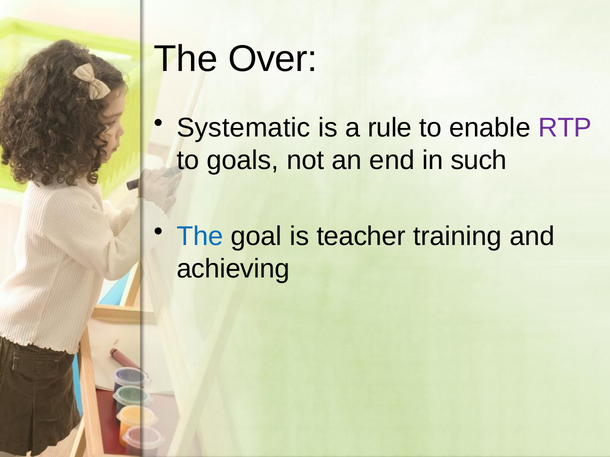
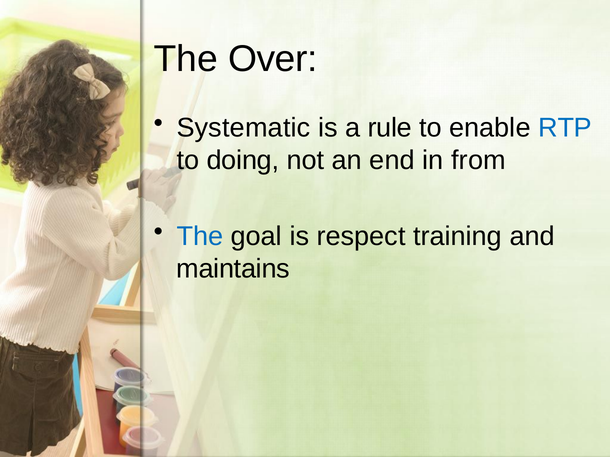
RTP colour: purple -> blue (565, 128)
goals: goals -> doing (243, 161)
such: such -> from (479, 161)
teacher: teacher -> respect (361, 236)
achieving: achieving -> maintains (233, 269)
